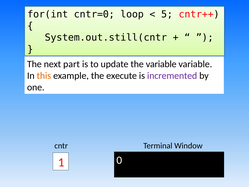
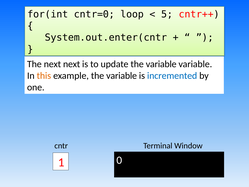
System.out.still(cntr: System.out.still(cntr -> System.out.enter(cntr (106, 38)
next part: part -> next (72, 64)
example the execute: execute -> variable (122, 76)
incremented colour: purple -> blue (172, 76)
